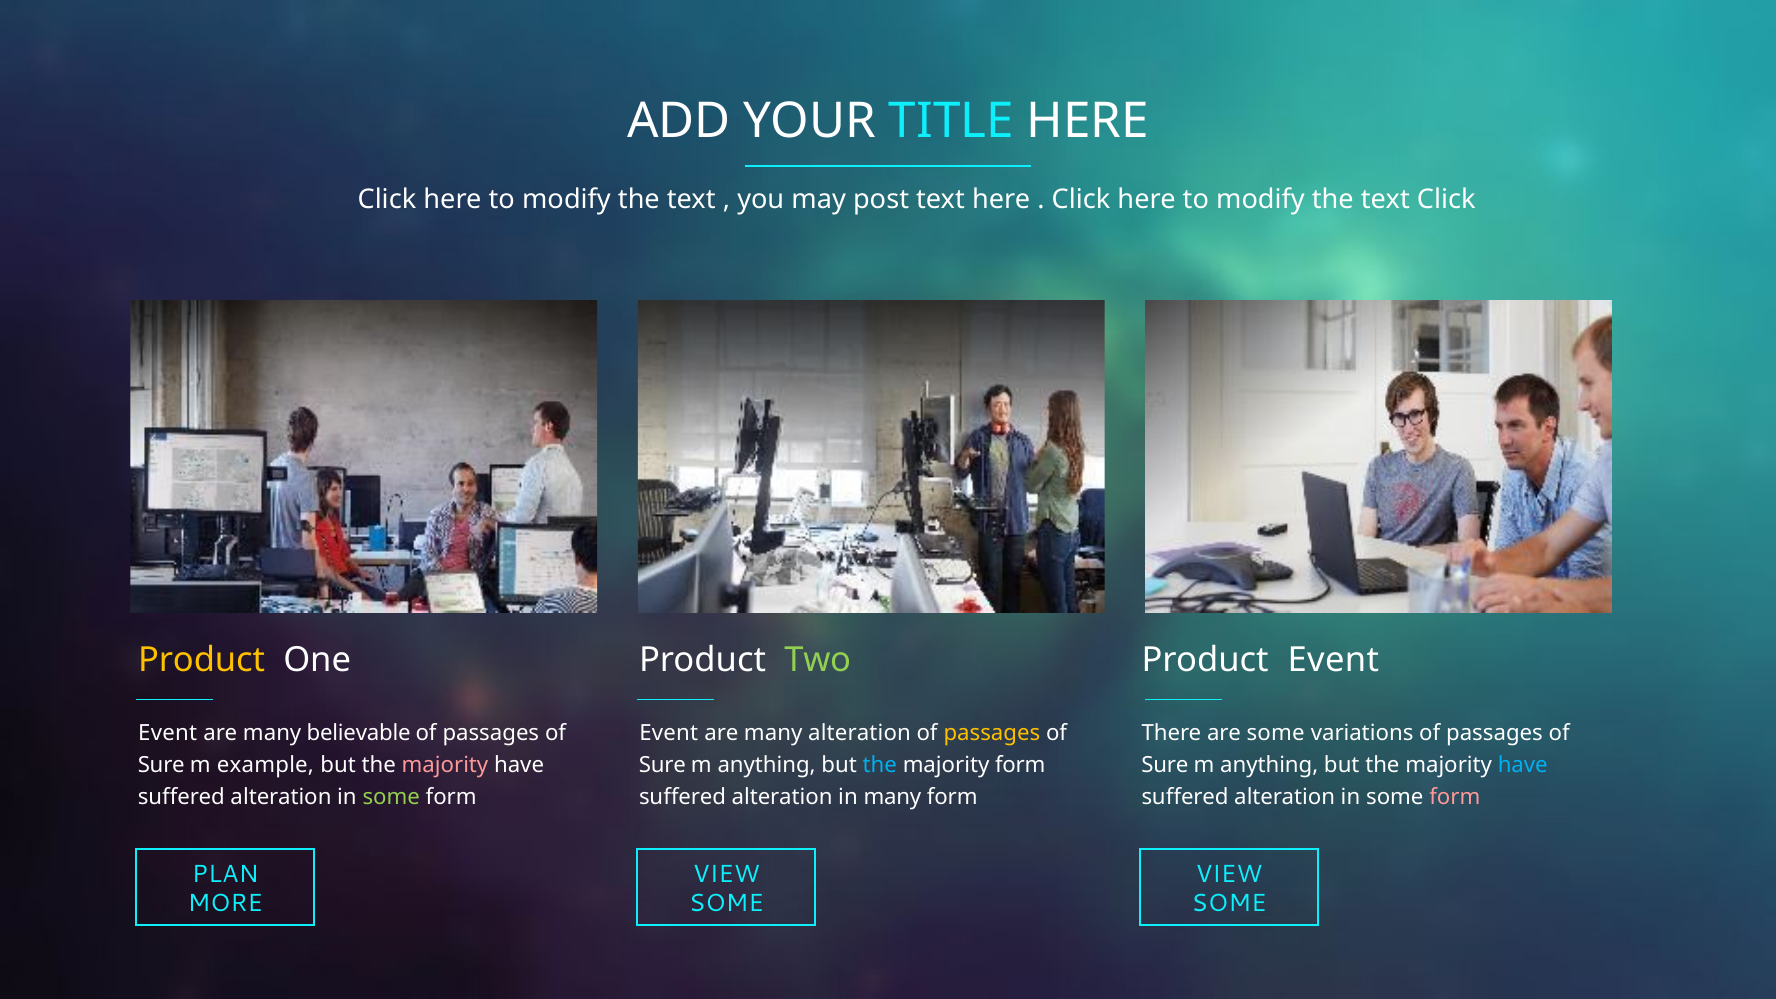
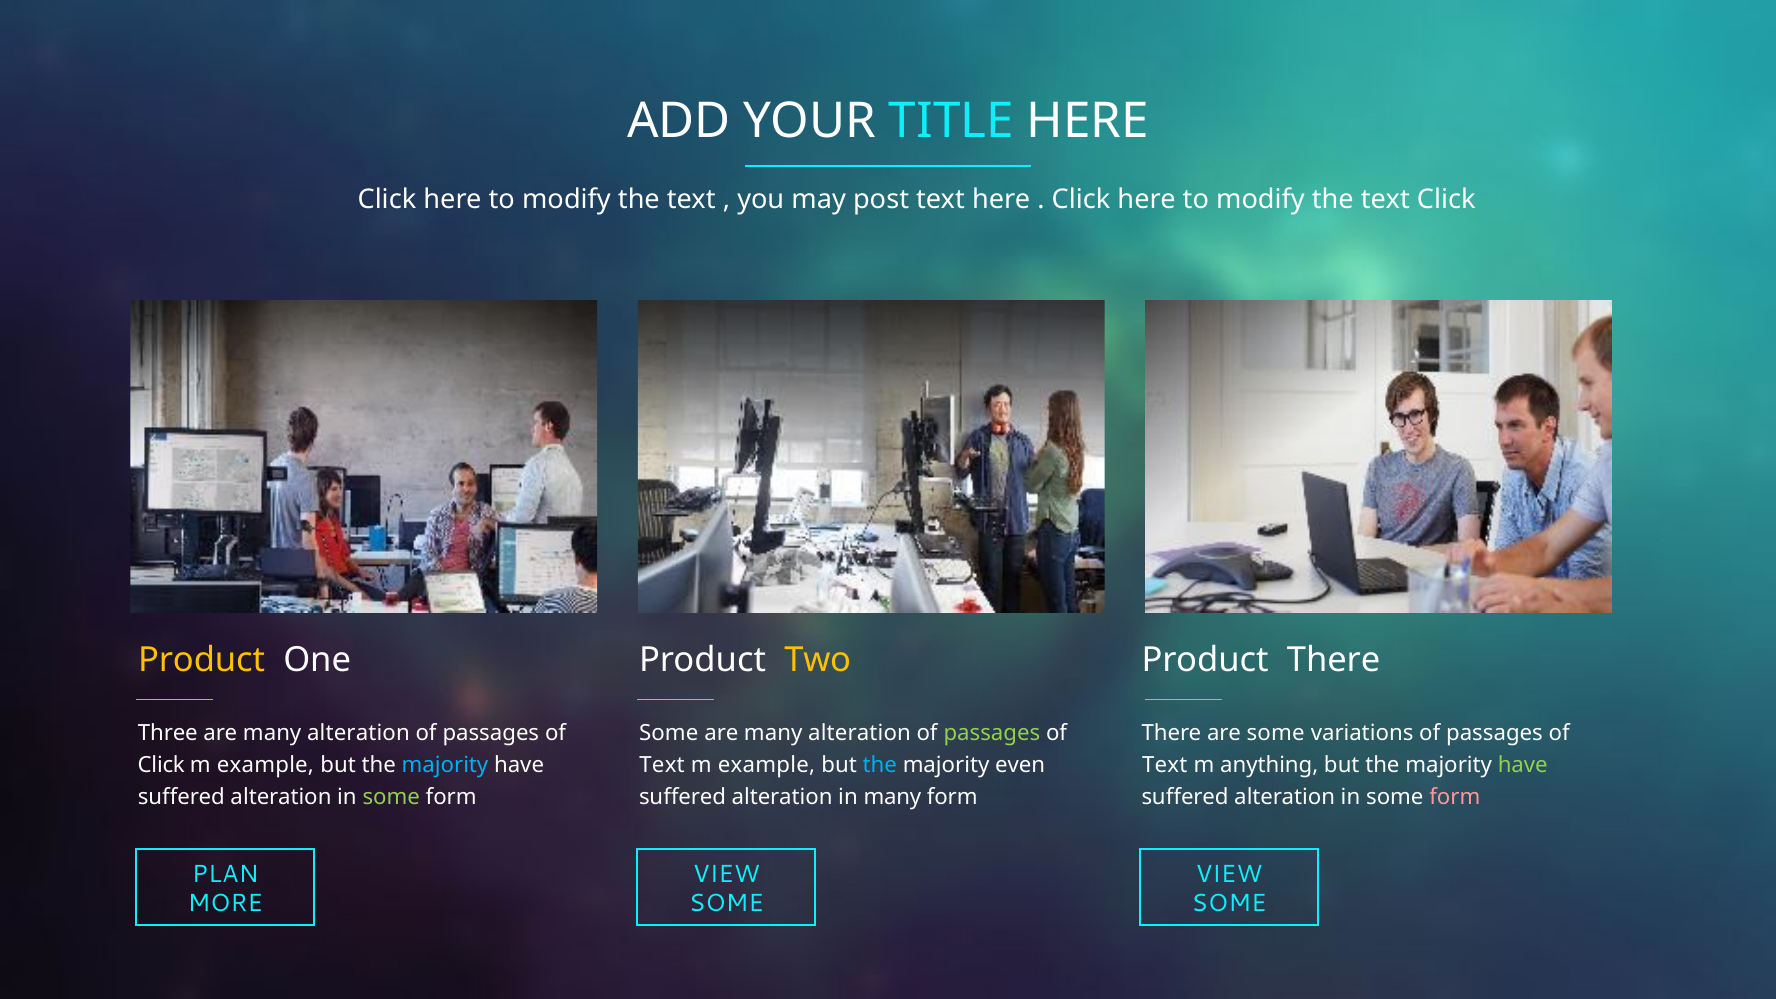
Two colour: light green -> yellow (818, 661)
Product Event: Event -> There (1334, 661)
Event: Event -> Three (168, 733)
believable: believable -> alteration (358, 733)
Event: Event -> Some (669, 733)
passages colour: yellow -> light green (992, 733)
Sure: Sure -> Click (161, 765)
majority colour: pink -> light blue (445, 765)
Sure: Sure -> Text (662, 765)
anything: anything -> example (766, 765)
majority form: form -> even (1020, 765)
Sure: Sure -> Text (1165, 765)
have colour: light blue -> light green (1523, 765)
